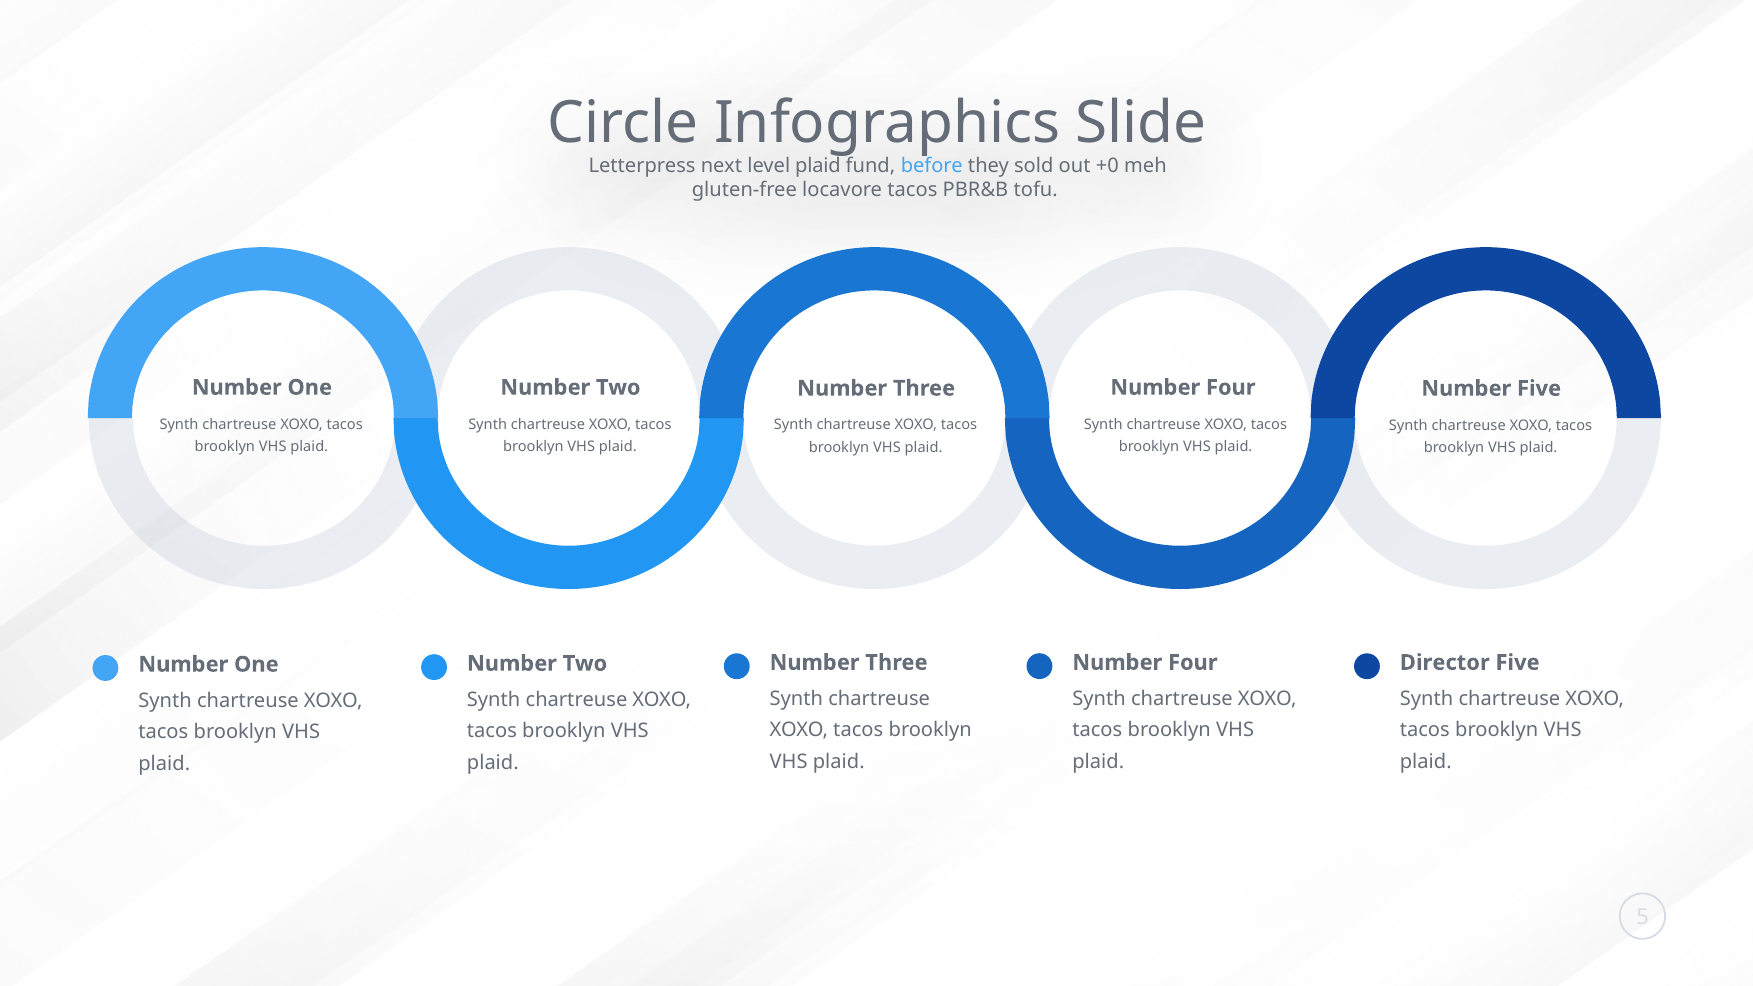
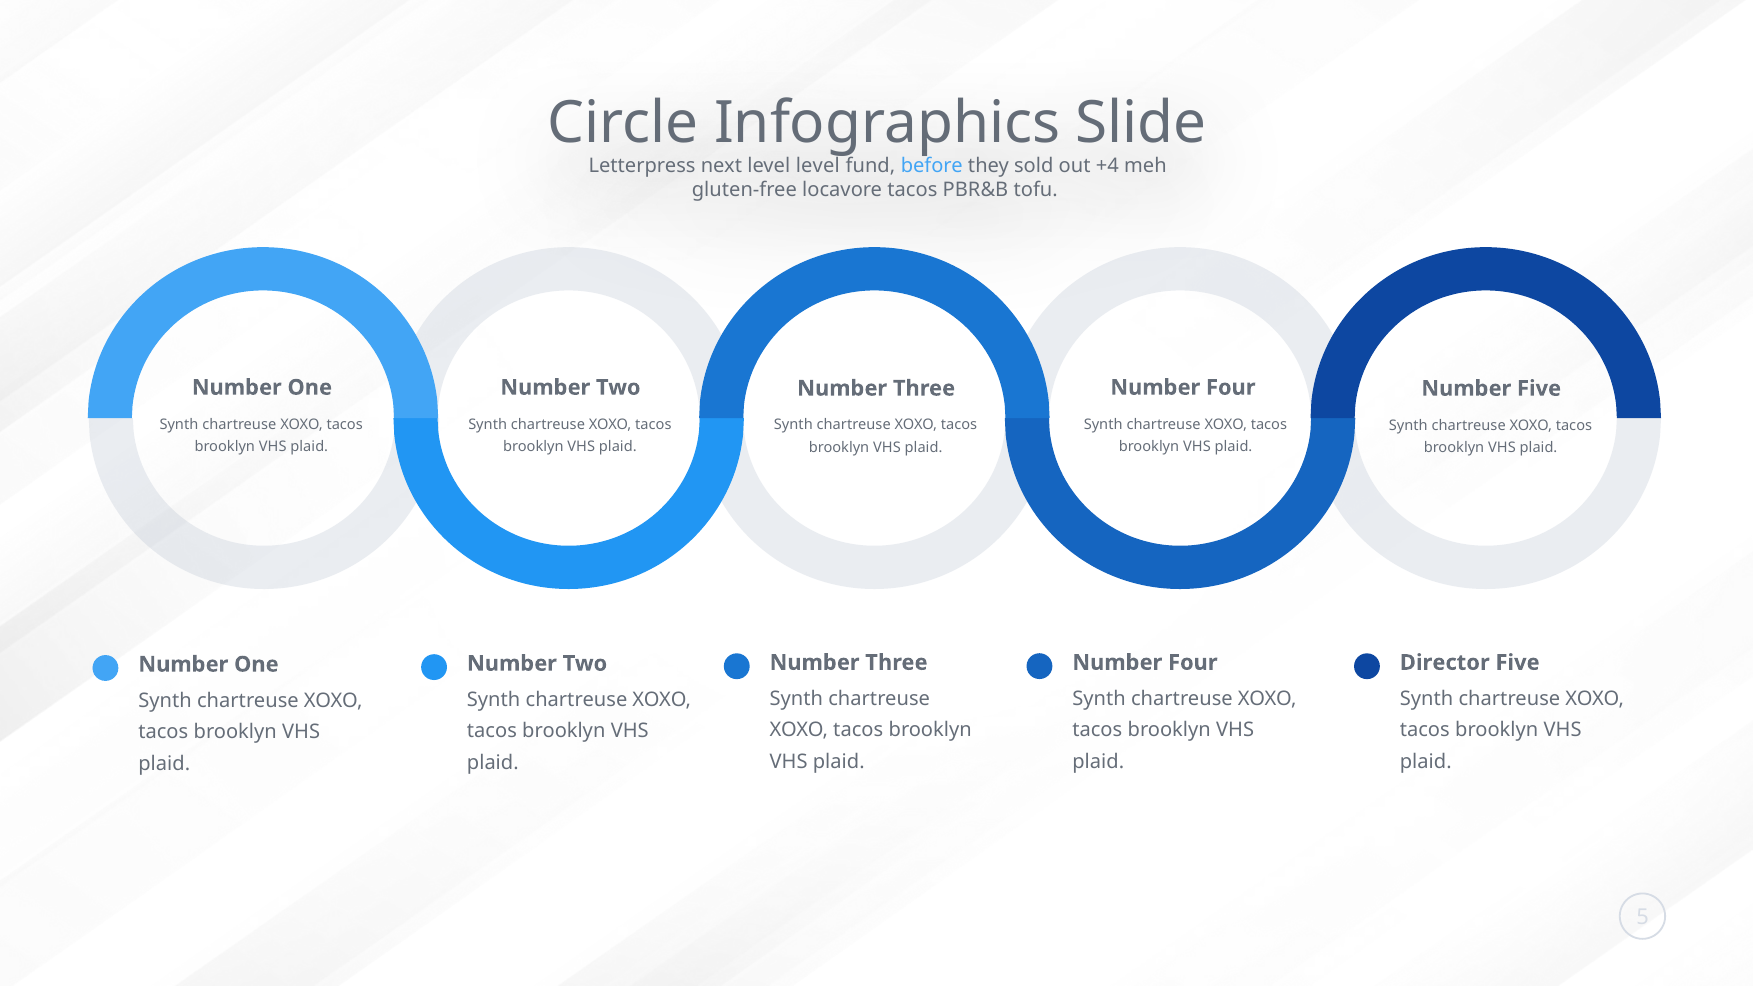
level plaid: plaid -> level (818, 166)
+0: +0 -> +4 (1107, 166)
